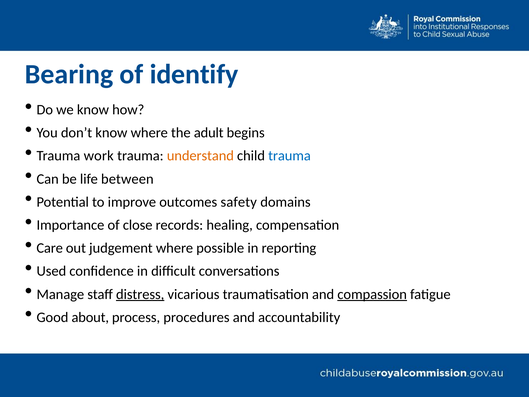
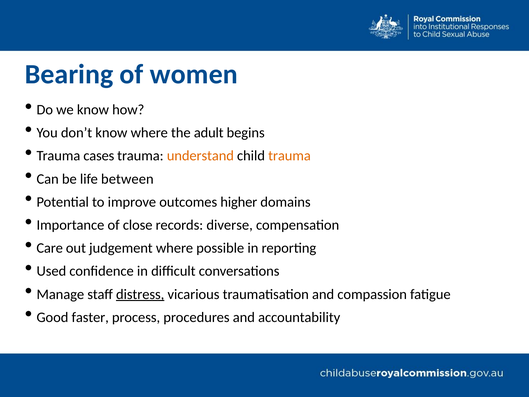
identify: identify -> women (194, 74)
work: work -> cases (99, 156)
trauma colour: blue -> orange (289, 156)
safety: safety -> higher (239, 202)
healing: healing -> diverse (230, 225)
compassion underline: present -> none (372, 294)
about: about -> faster (90, 317)
